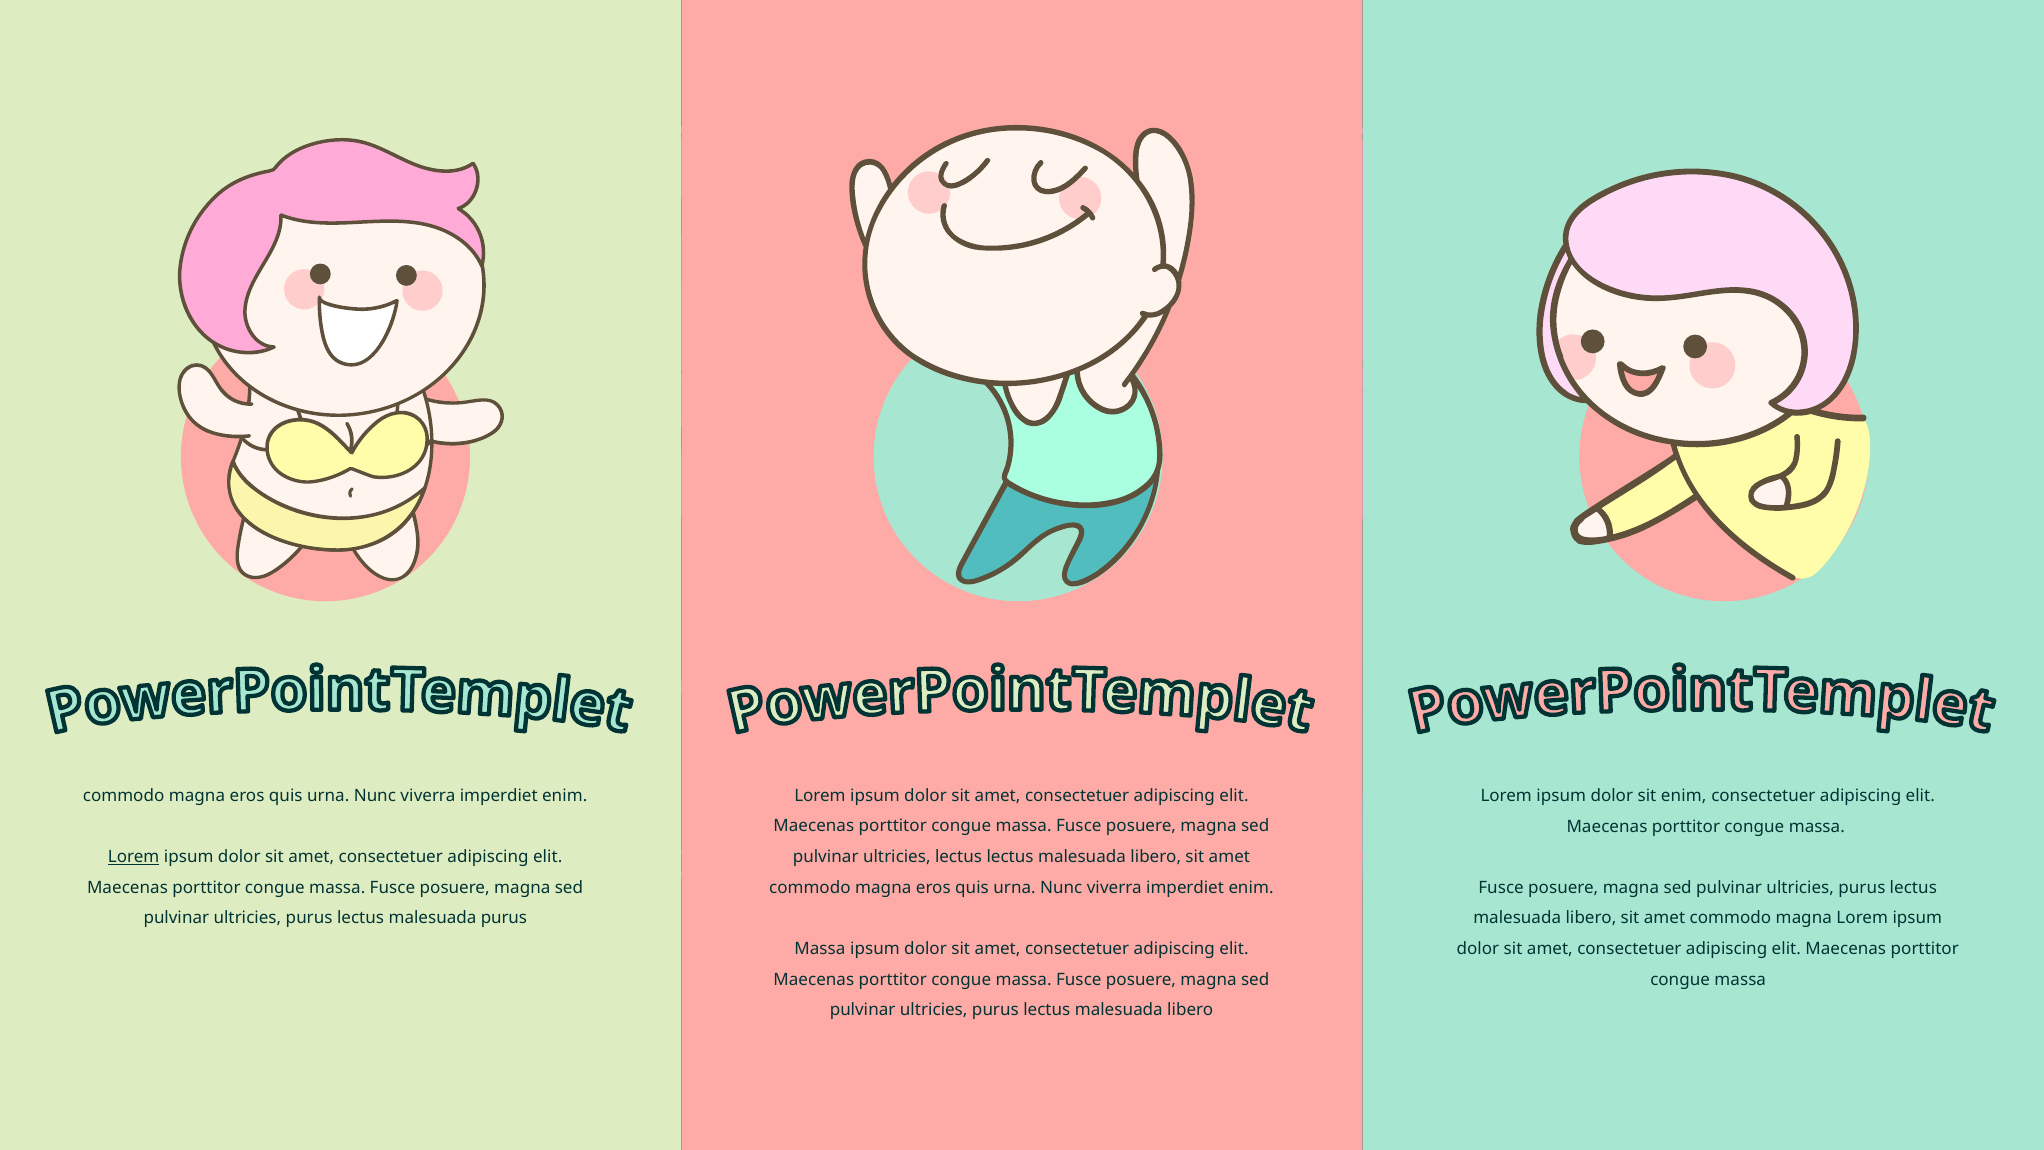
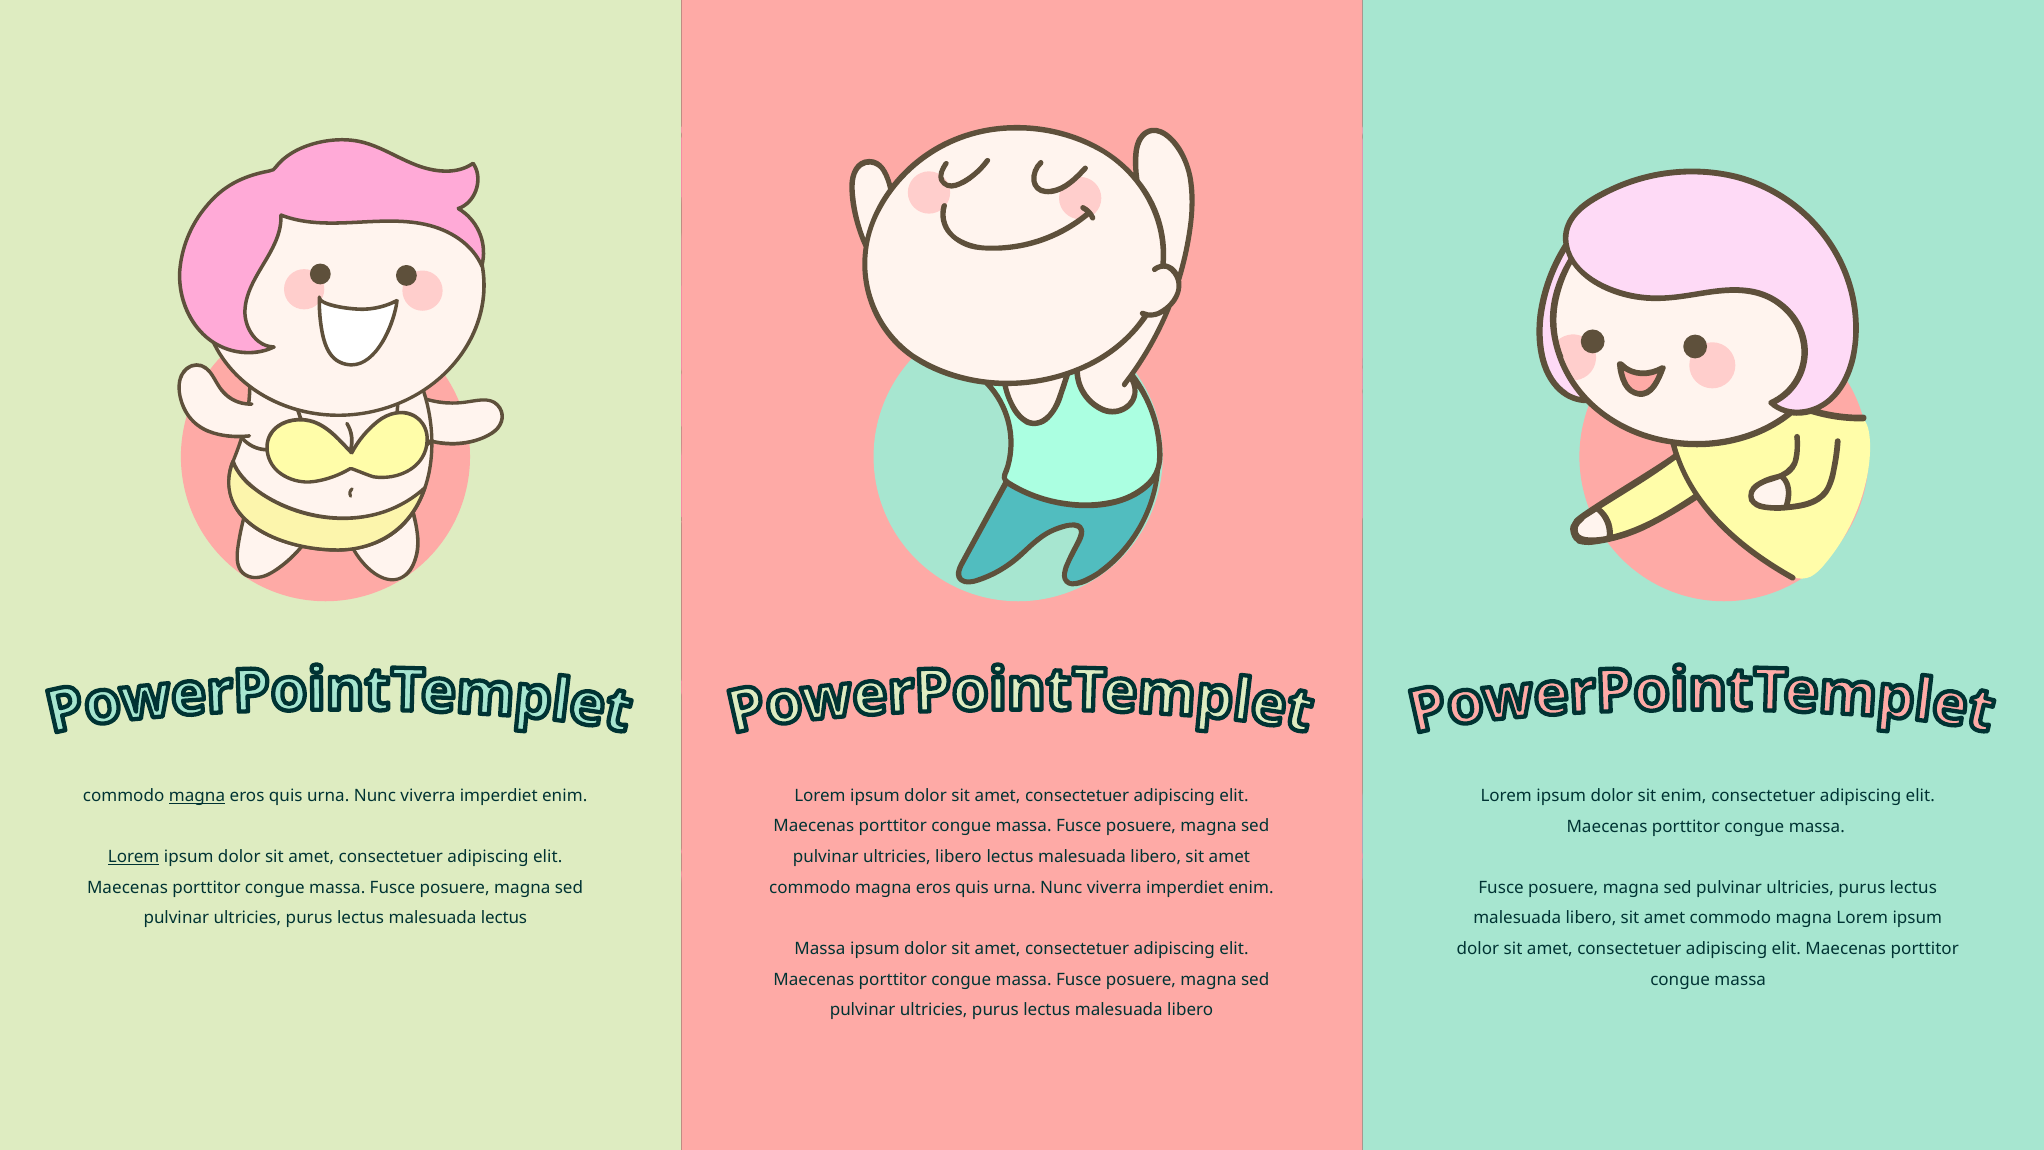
magna underline: none -> present (197, 796)
ultricies lectus: lectus -> libero (958, 857)
malesuada purus: purus -> lectus (504, 918)
